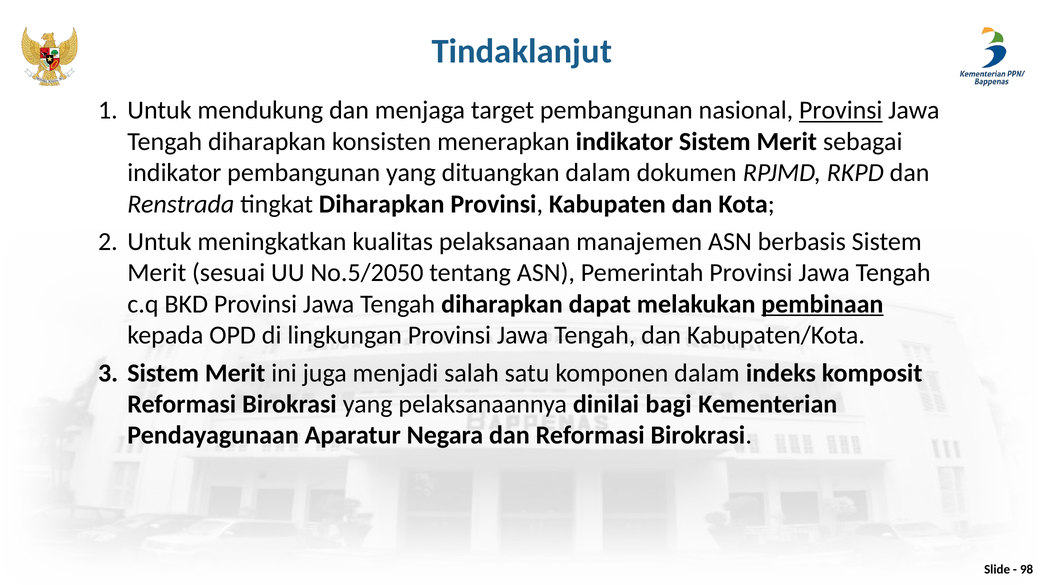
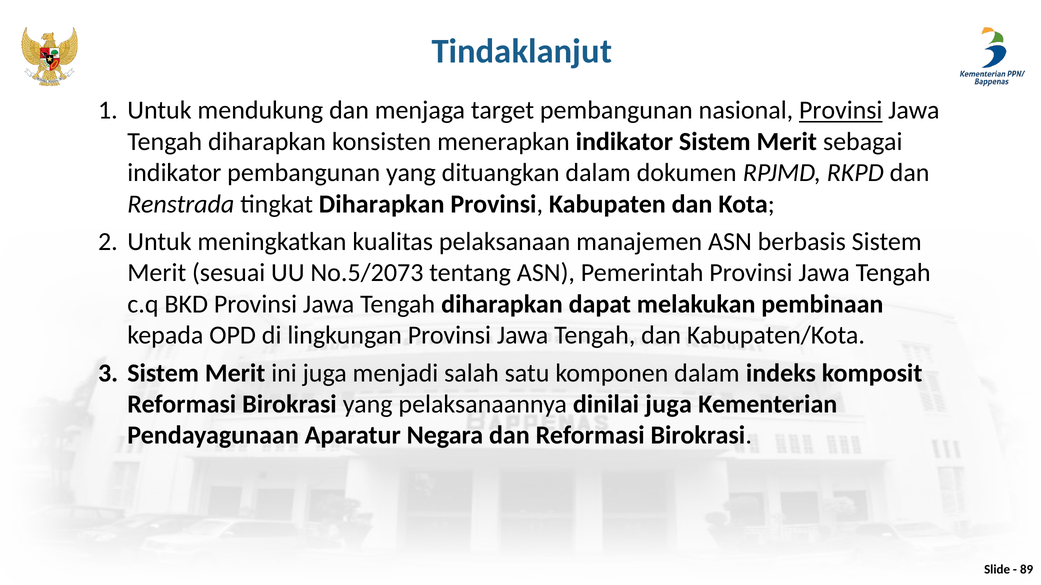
No.5/2050: No.5/2050 -> No.5/2073 (367, 273)
pembinaan underline: present -> none (822, 304)
dinilai bagi: bagi -> juga (669, 405)
98: 98 -> 89 (1027, 570)
